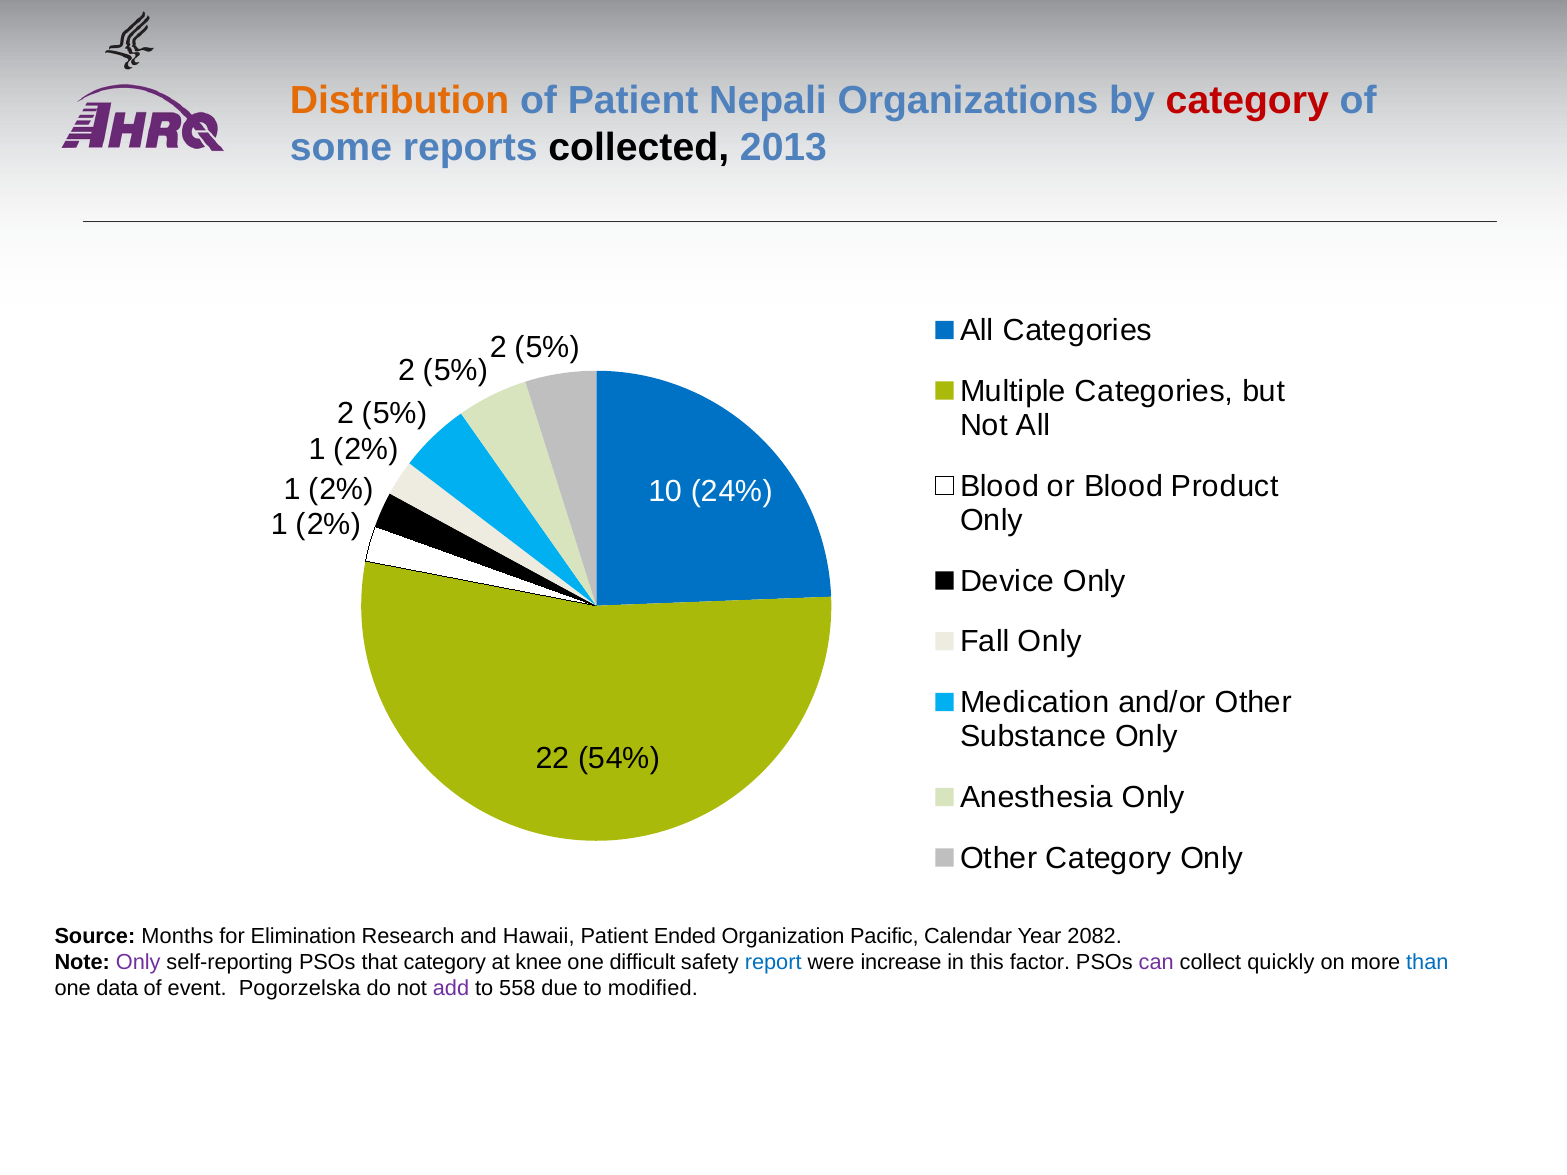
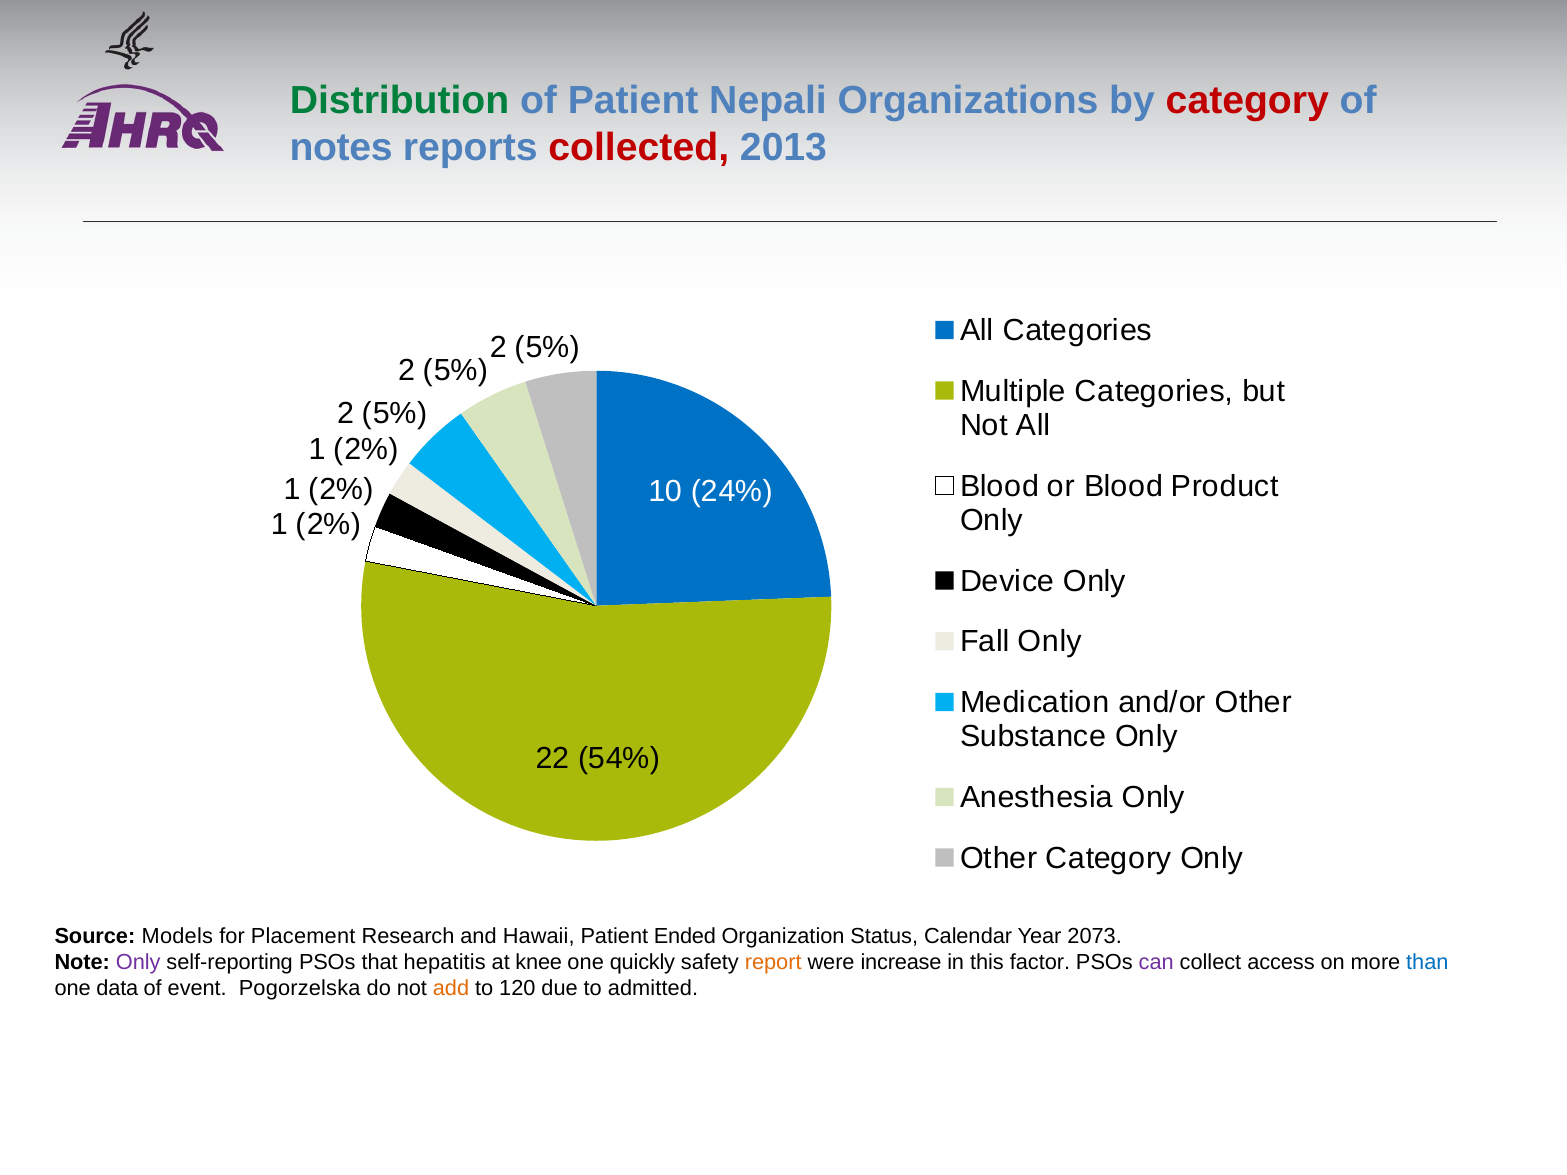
Distribution colour: orange -> green (400, 101)
some: some -> notes (341, 148)
collected colour: black -> red (639, 148)
Months: Months -> Models (177, 936)
Elimination: Elimination -> Placement (303, 936)
Pacific: Pacific -> Status (884, 936)
2082: 2082 -> 2073 (1095, 936)
that category: category -> hepatitis (445, 963)
difficult: difficult -> quickly (642, 963)
report colour: blue -> orange (773, 963)
quickly: quickly -> access (1281, 963)
add colour: purple -> orange (451, 989)
558: 558 -> 120 (517, 989)
modified: modified -> admitted (653, 989)
